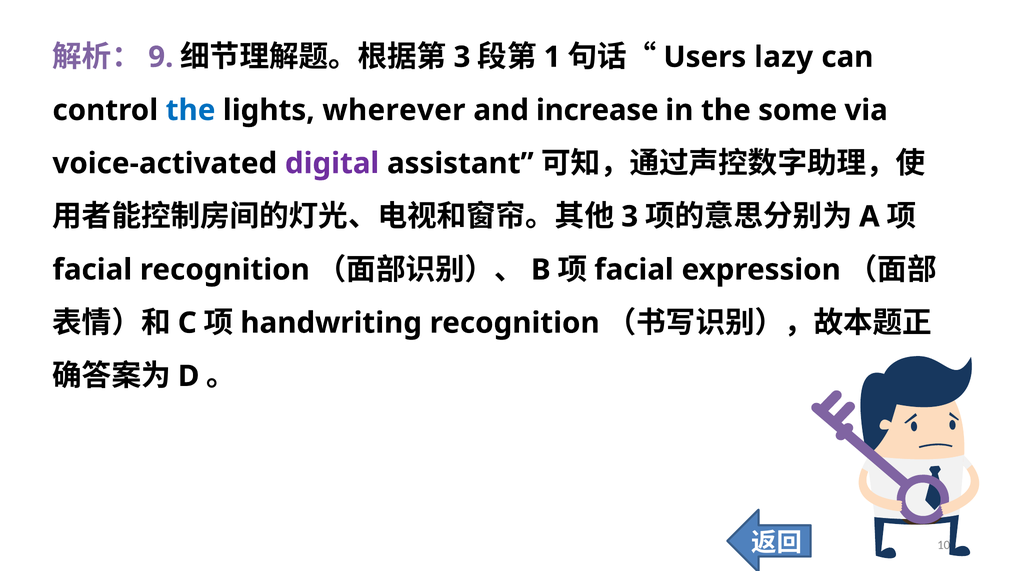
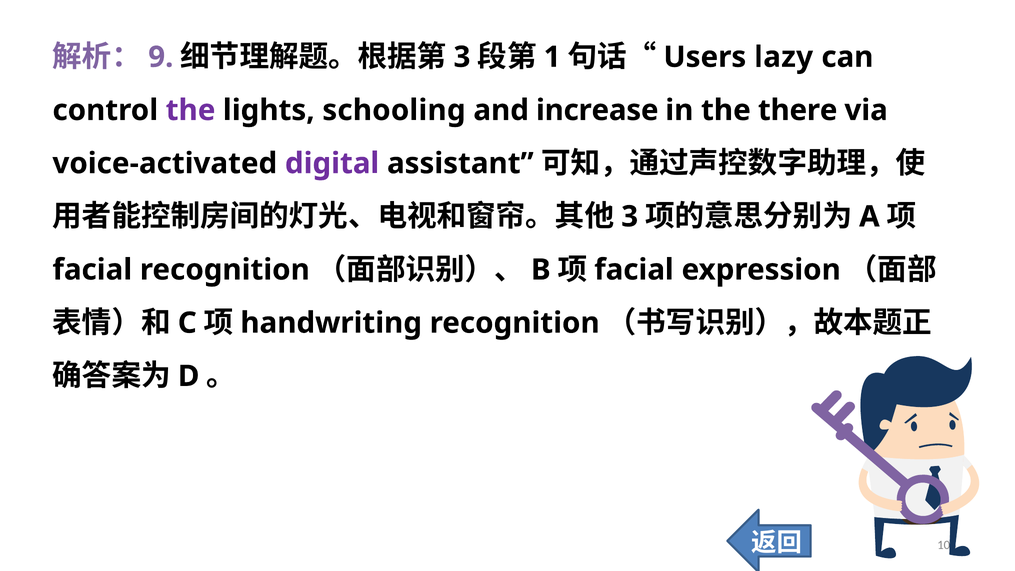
the colour: blue -> purple (191, 110)
wherever: wherever -> schooling (394, 110)
some: some -> there (798, 110)
